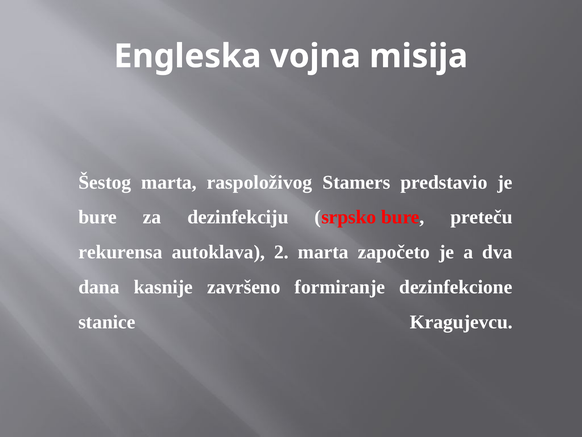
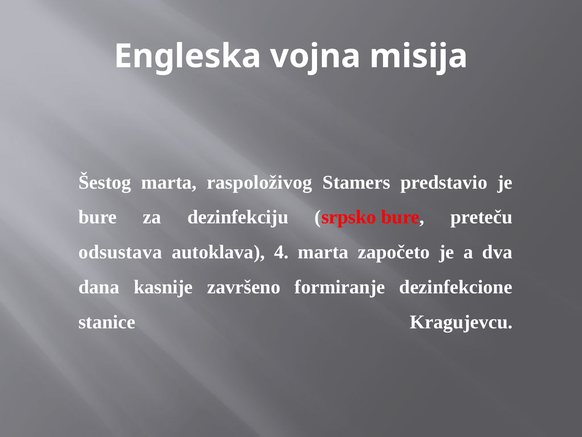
rekurensa: rekurensa -> odsustava (120, 252)
2: 2 -> 4 (281, 252)
